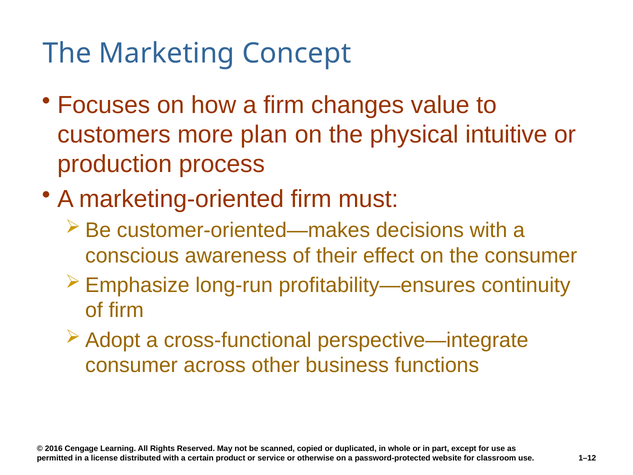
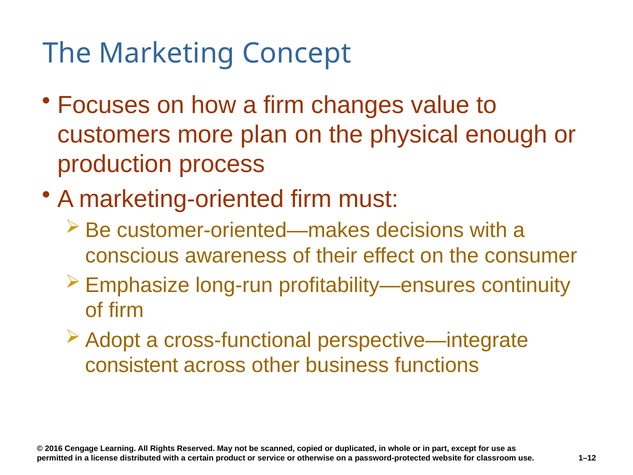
intuitive: intuitive -> enough (506, 135)
consumer: consumer -> consistent (132, 365)
